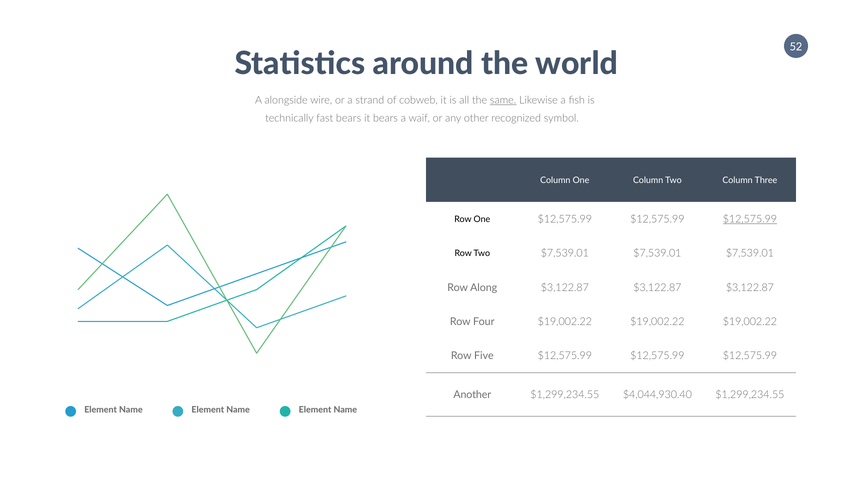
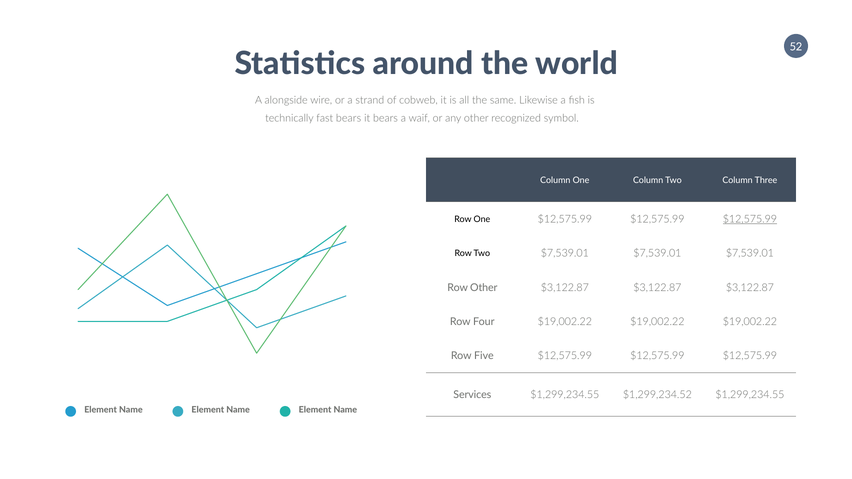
same underline: present -> none (503, 100)
Row Along: Along -> Other (484, 288)
Another: Another -> Services (472, 395)
$4,044,930.40: $4,044,930.40 -> $1,299,234.52 (657, 395)
